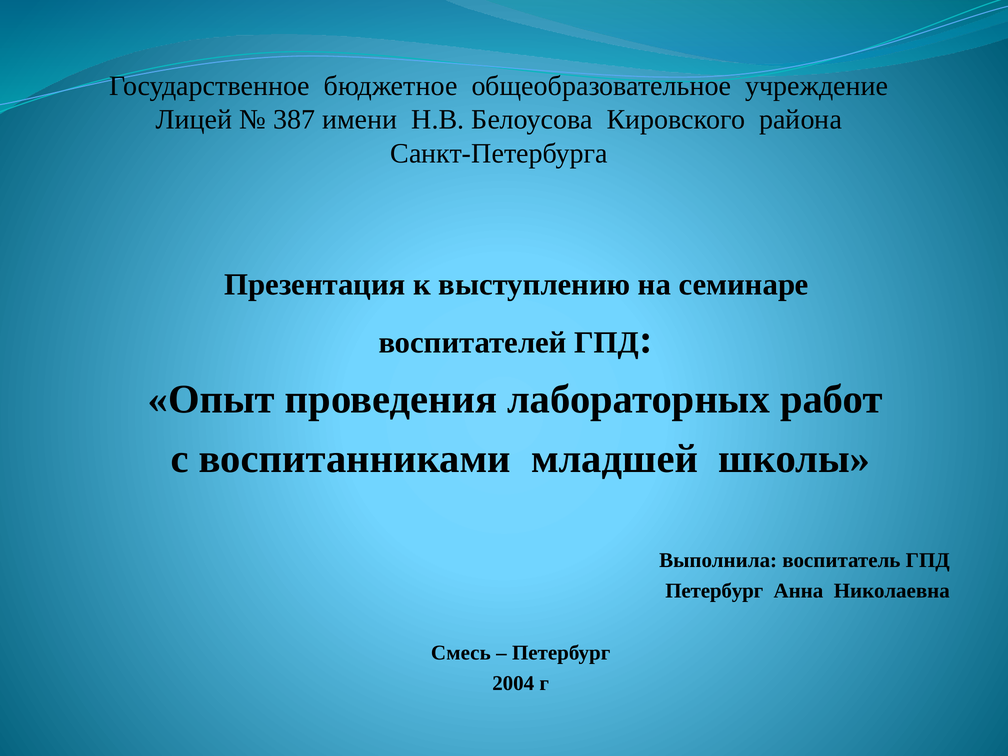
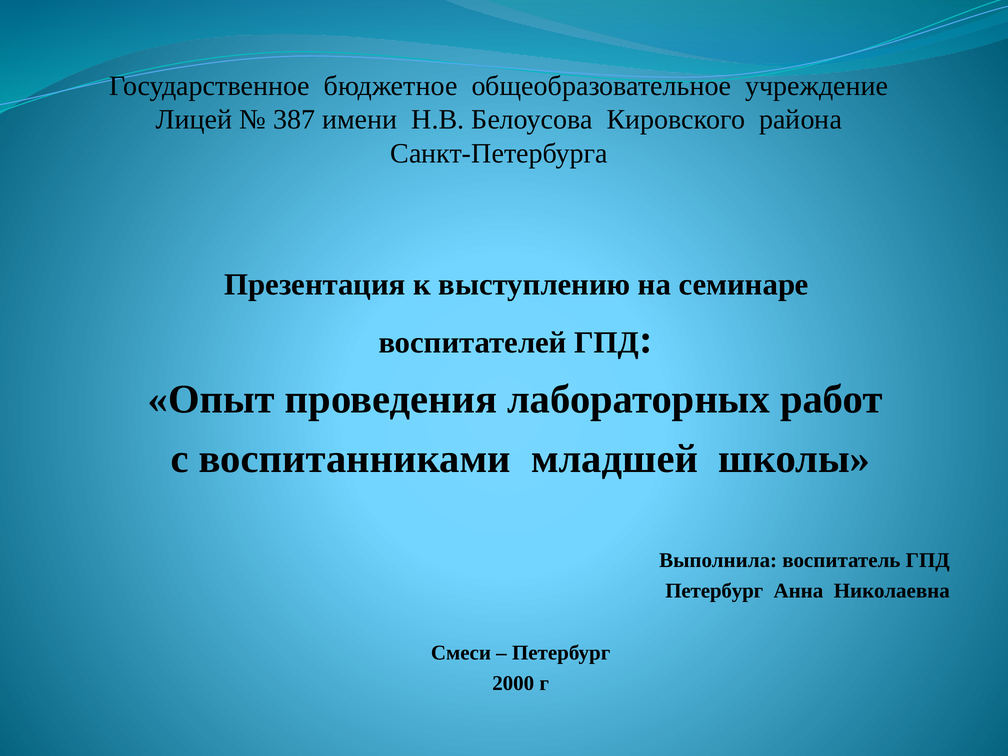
Смесь: Смесь -> Смеси (461, 653)
2004: 2004 -> 2000 (513, 683)
